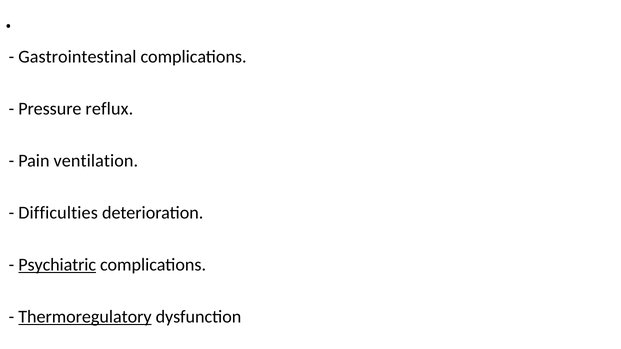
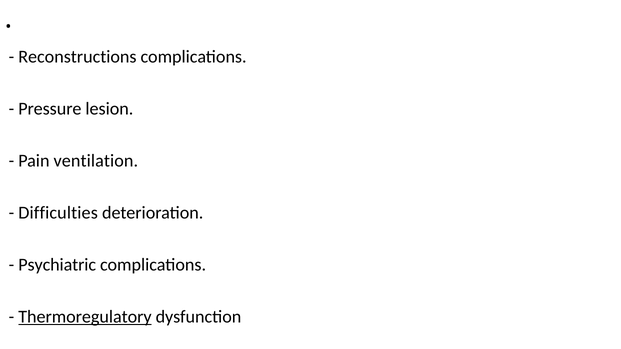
Gastrointestinal: Gastrointestinal -> Reconstructions (77, 57)
reflux: reflux -> lesion (109, 109)
Psychiatric underline: present -> none (57, 265)
